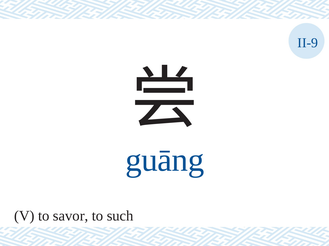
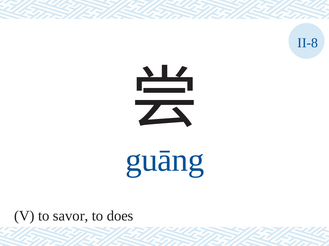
II-9: II-9 -> II-8 (308, 43)
such: such -> does (120, 216)
